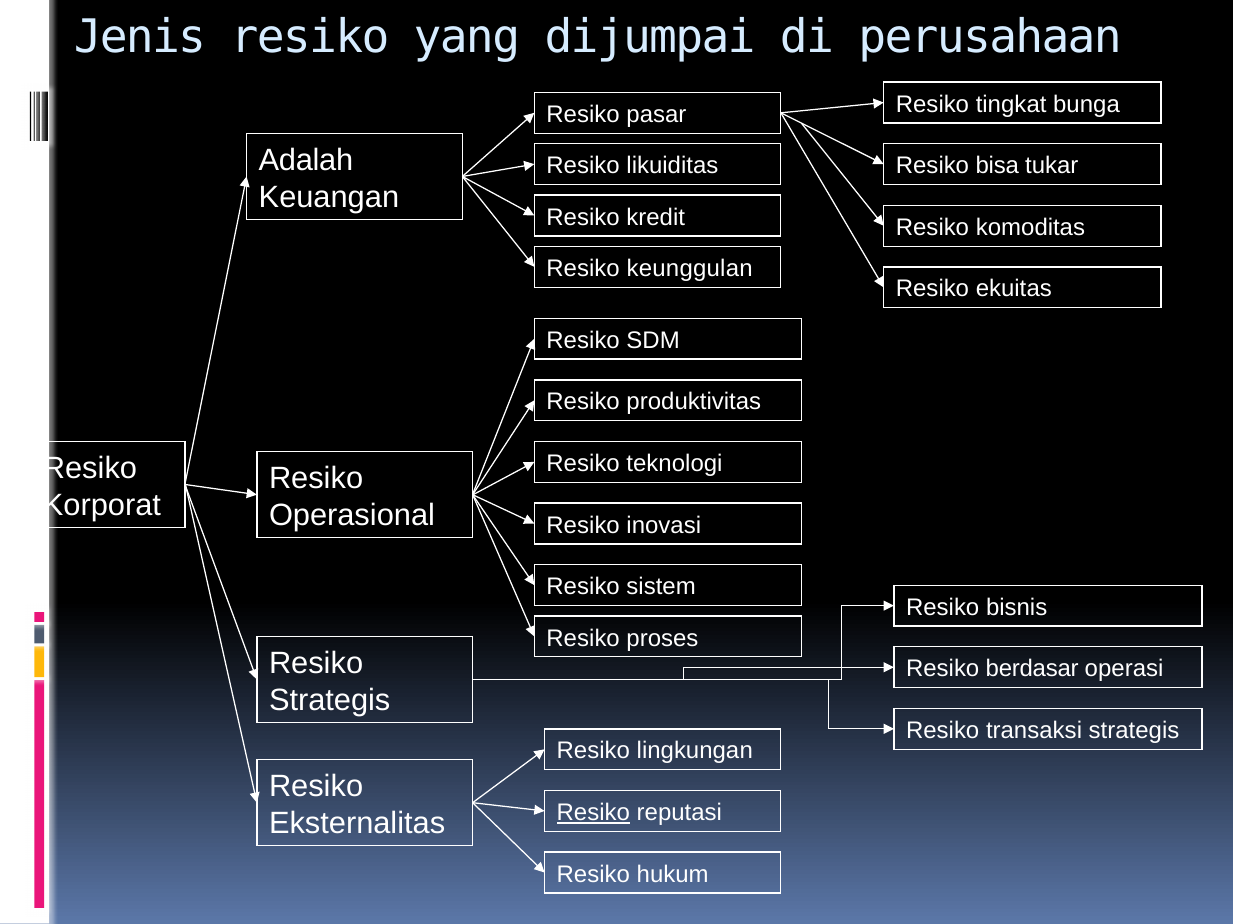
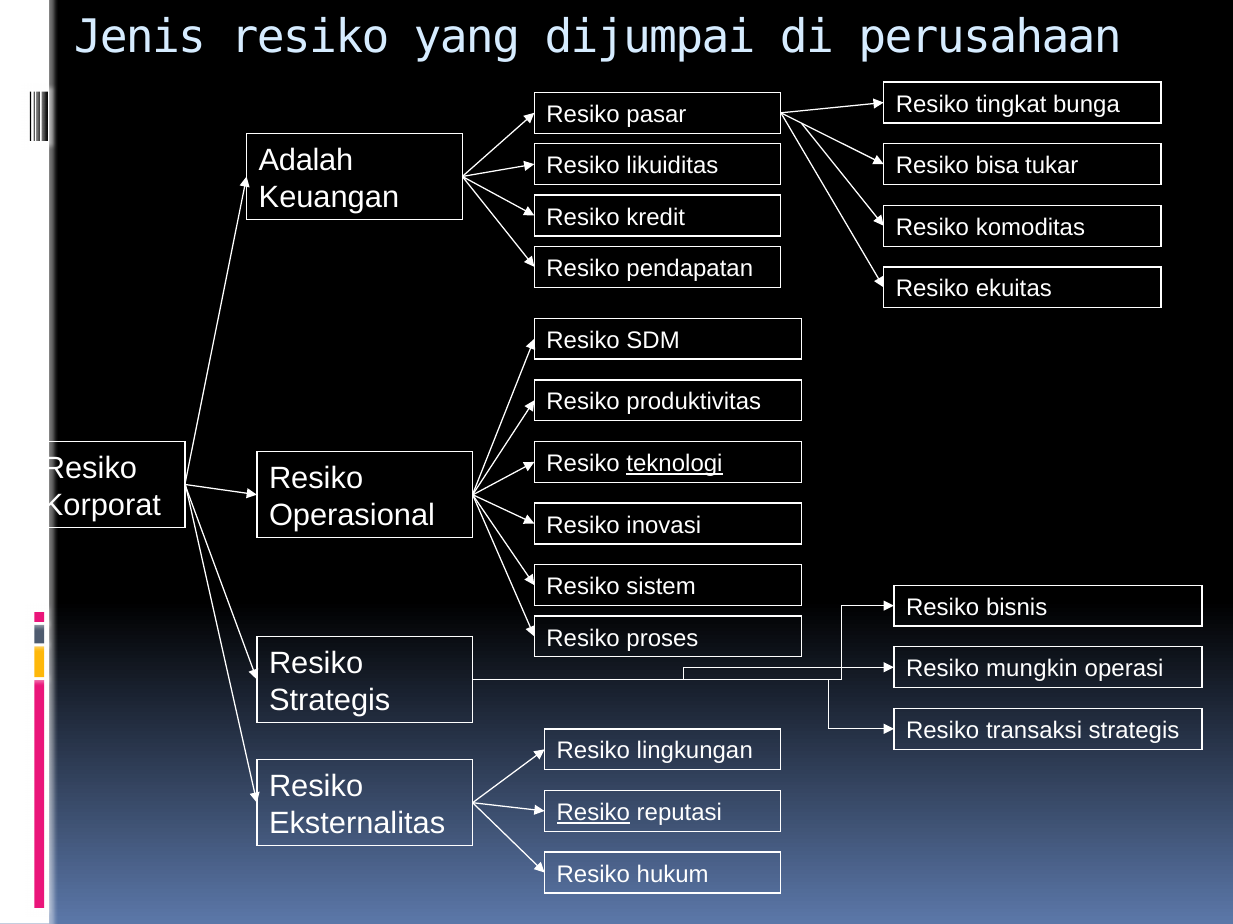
keunggulan: keunggulan -> pendapatan (690, 269)
teknologi underline: none -> present (675, 464)
berdasar: berdasar -> mungkin (1032, 669)
